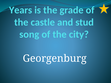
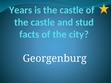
is the grade: grade -> castle (72, 10)
song: song -> facts (29, 34)
